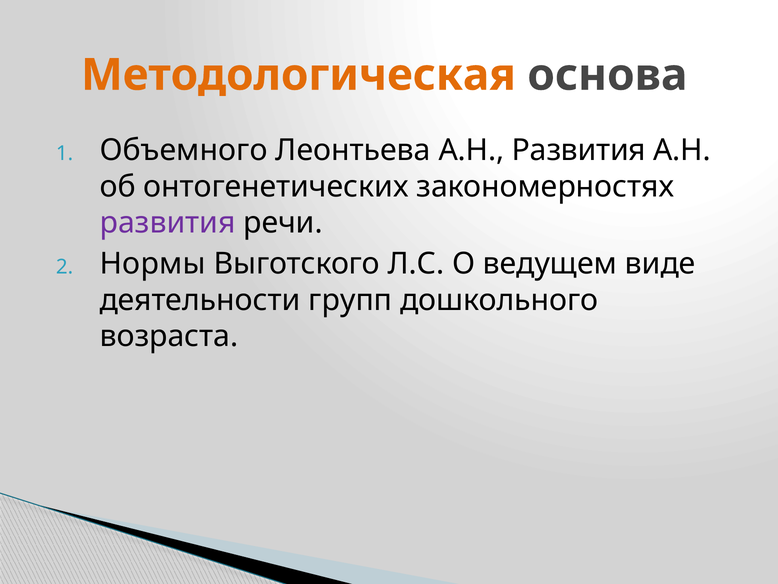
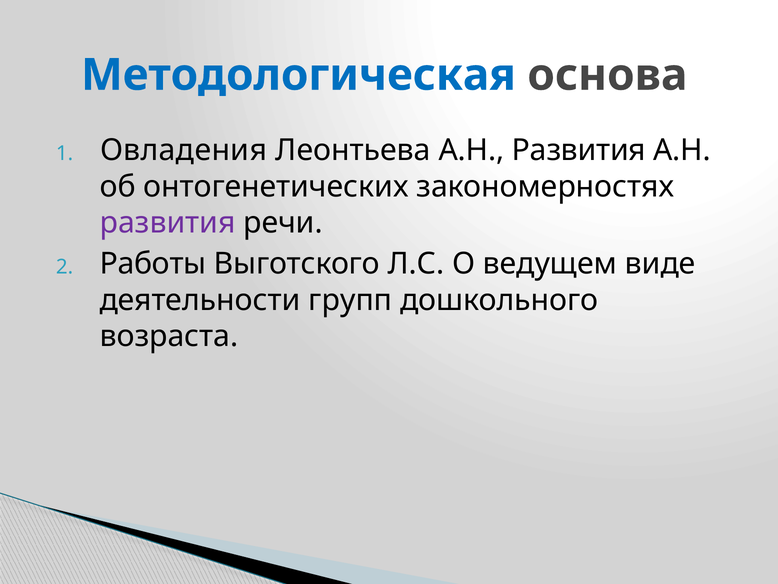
Методологическая colour: orange -> blue (298, 75)
Объемного: Объемного -> Овладения (184, 150)
Нормы: Нормы -> Работы (153, 263)
